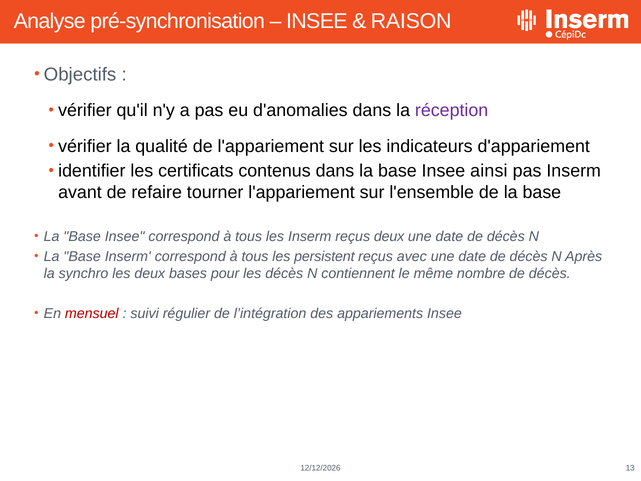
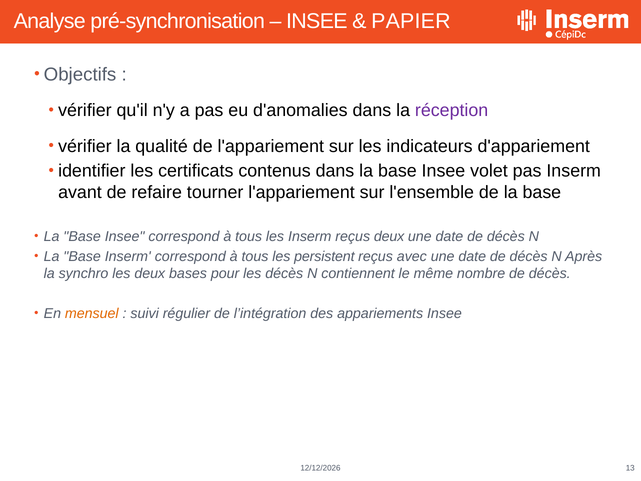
RAISON: RAISON -> PAPIER (411, 21)
ainsi: ainsi -> volet (489, 171)
mensuel colour: red -> orange (92, 314)
